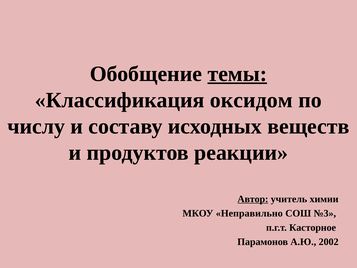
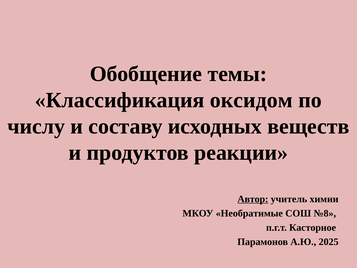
темы underline: present -> none (237, 74)
Неправильно: Неправильно -> Необратимые (249, 213)
№3: №3 -> №8 (325, 213)
2002: 2002 -> 2025 (329, 242)
